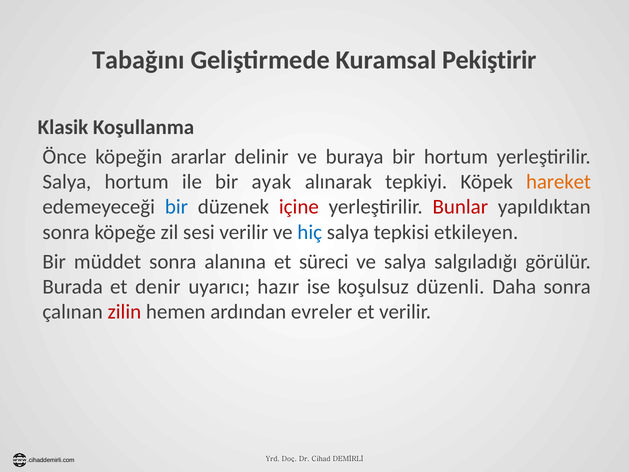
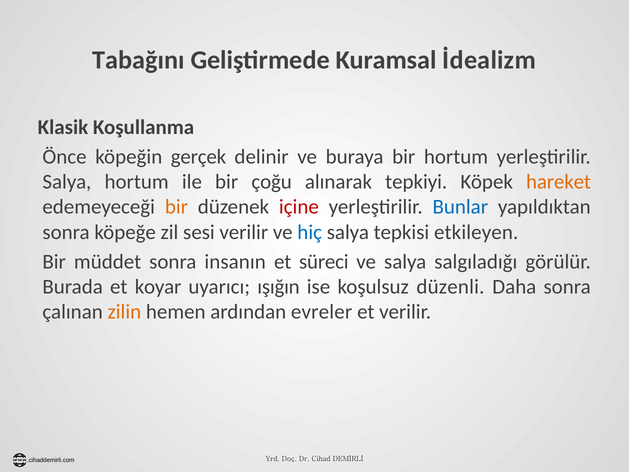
Pekiştirir: Pekiştirir -> İdealizm (489, 60)
ararlar: ararlar -> gerçek (199, 157)
ayak: ayak -> çoğu (272, 182)
bir colour: blue -> orange (176, 207)
Bunlar colour: red -> blue (460, 207)
alanına: alanına -> insanın (235, 261)
denir: denir -> koyar (158, 287)
hazır: hazır -> ışığın (279, 287)
zilin colour: red -> orange (124, 312)
